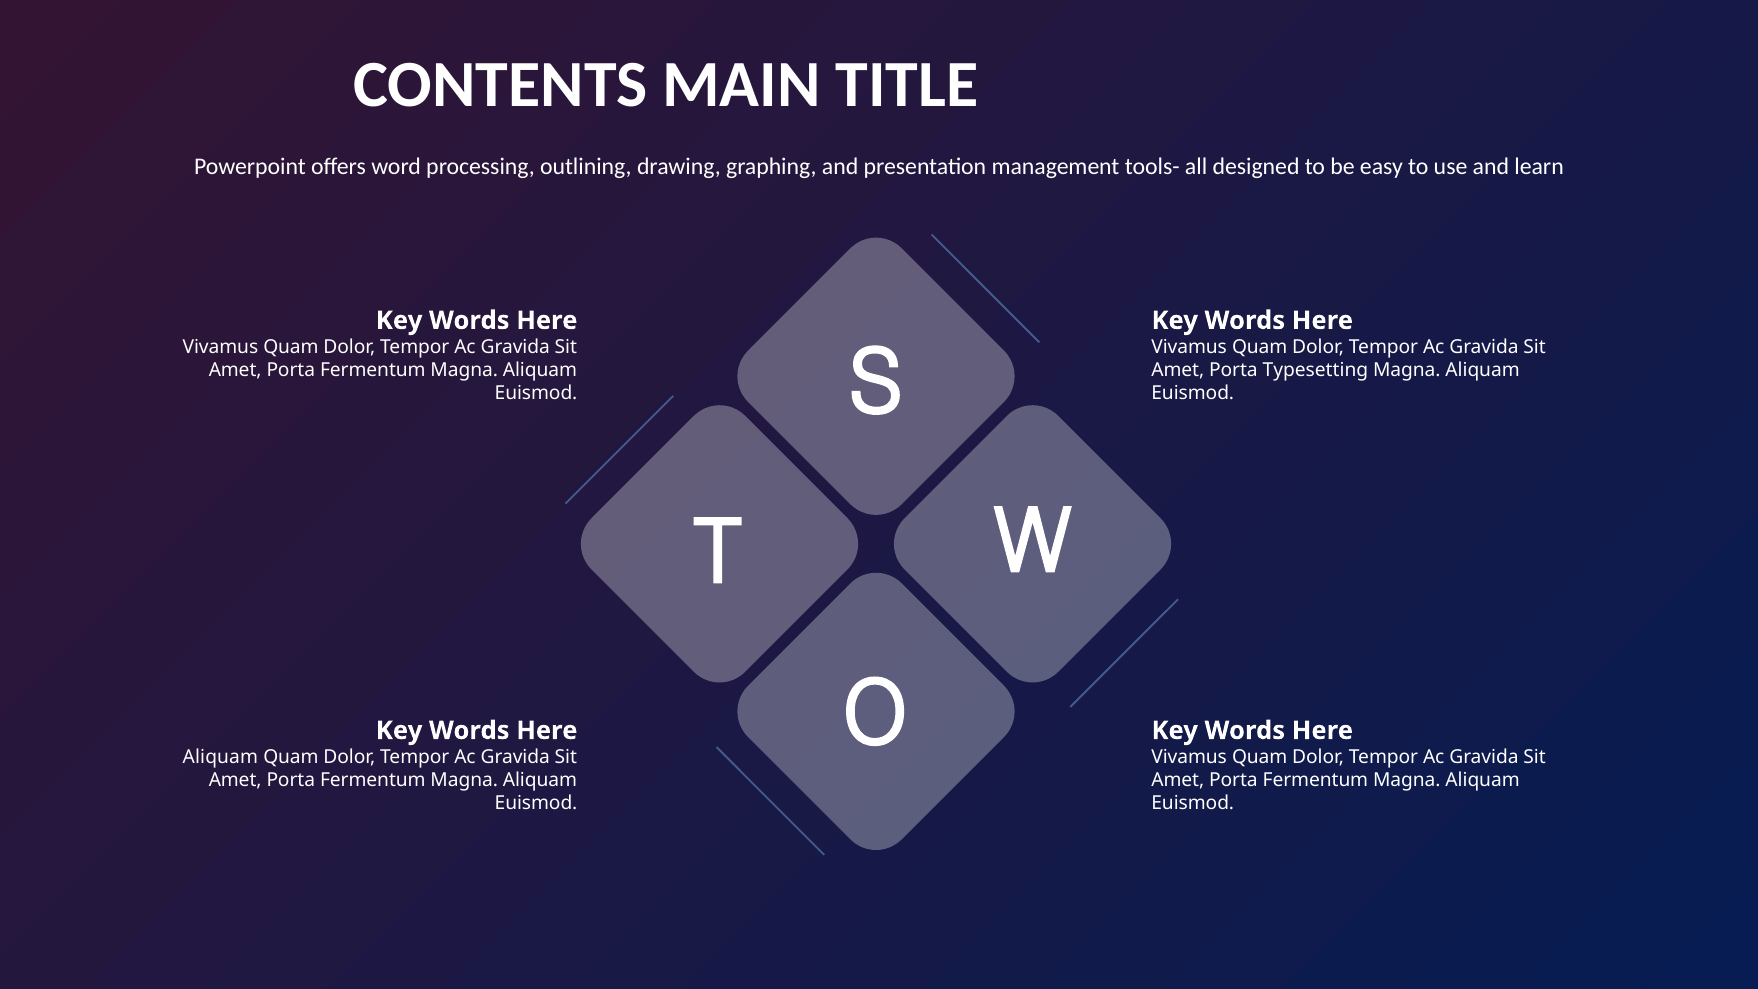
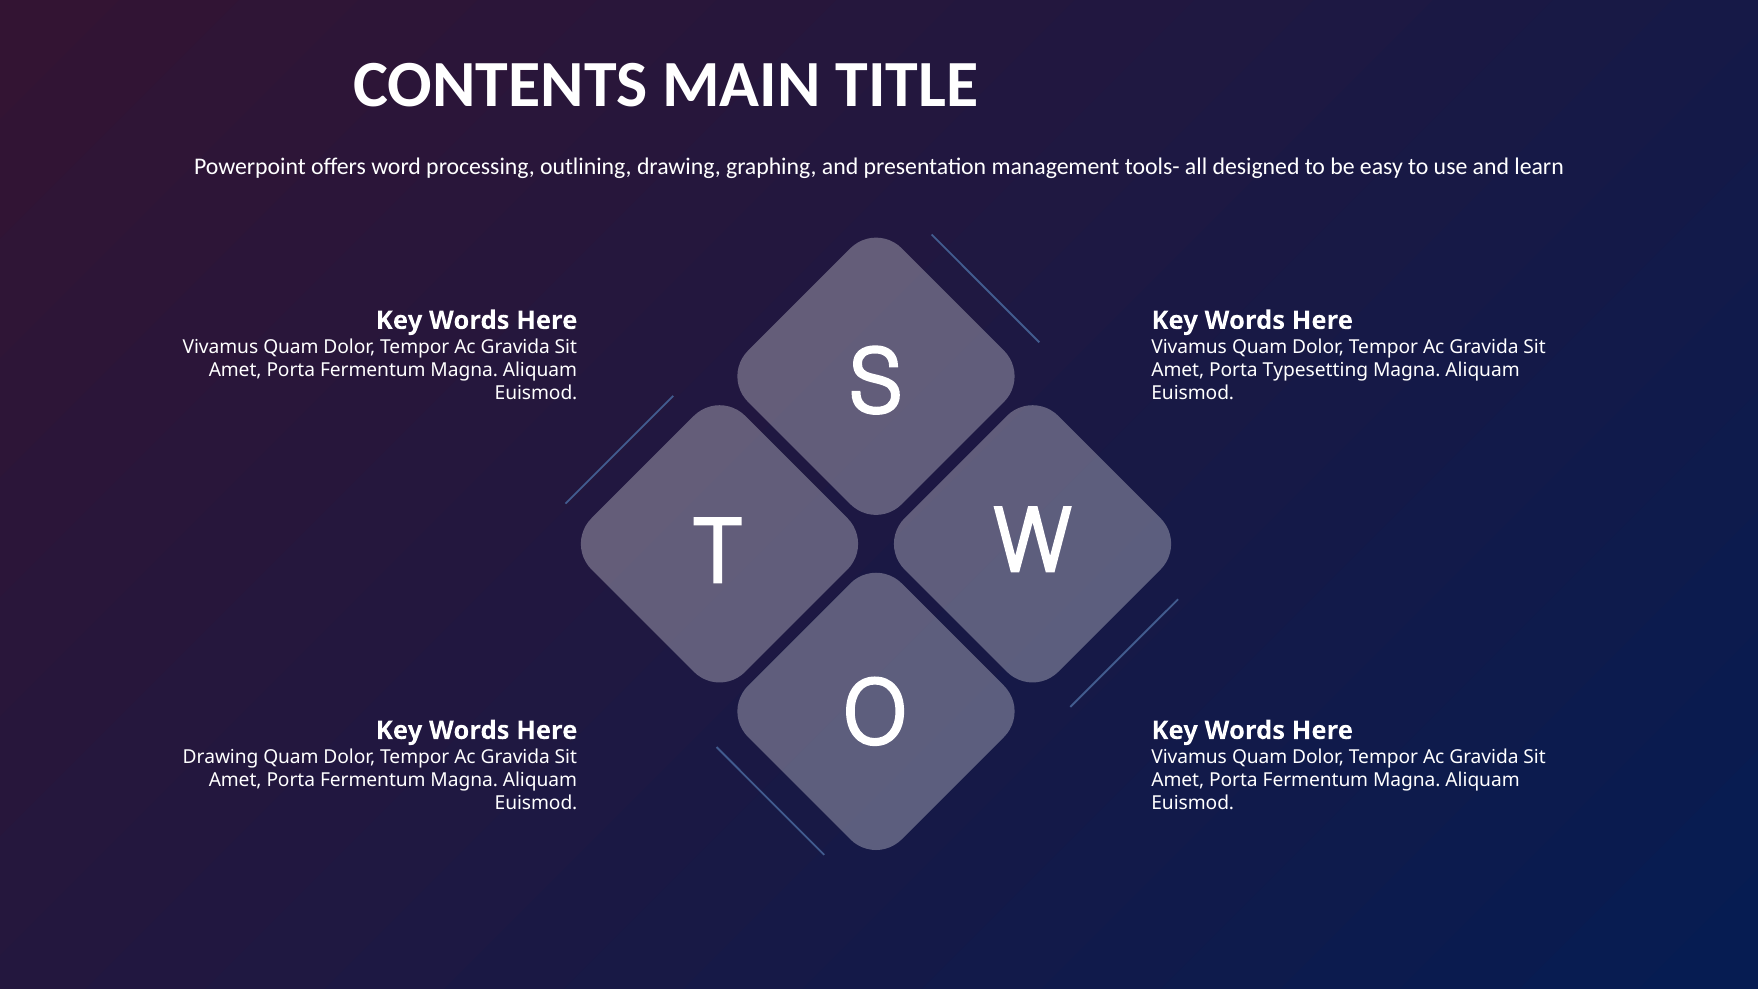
Aliquam: Aliquam -> Drawing (221, 757)
